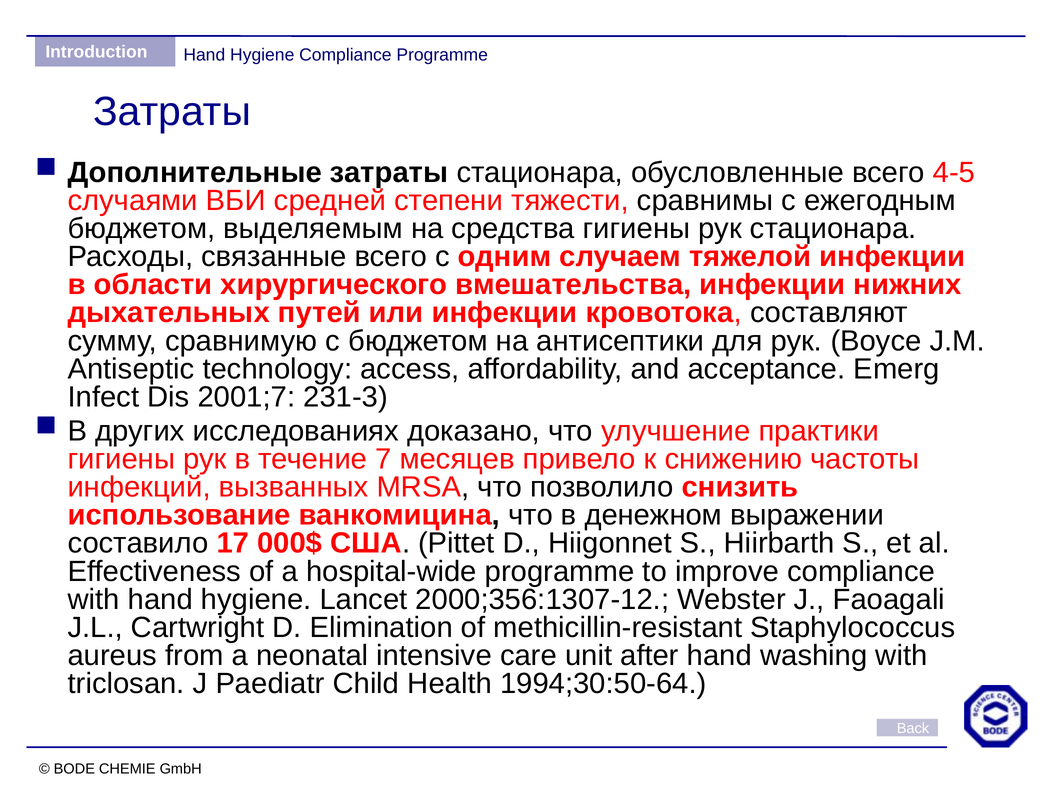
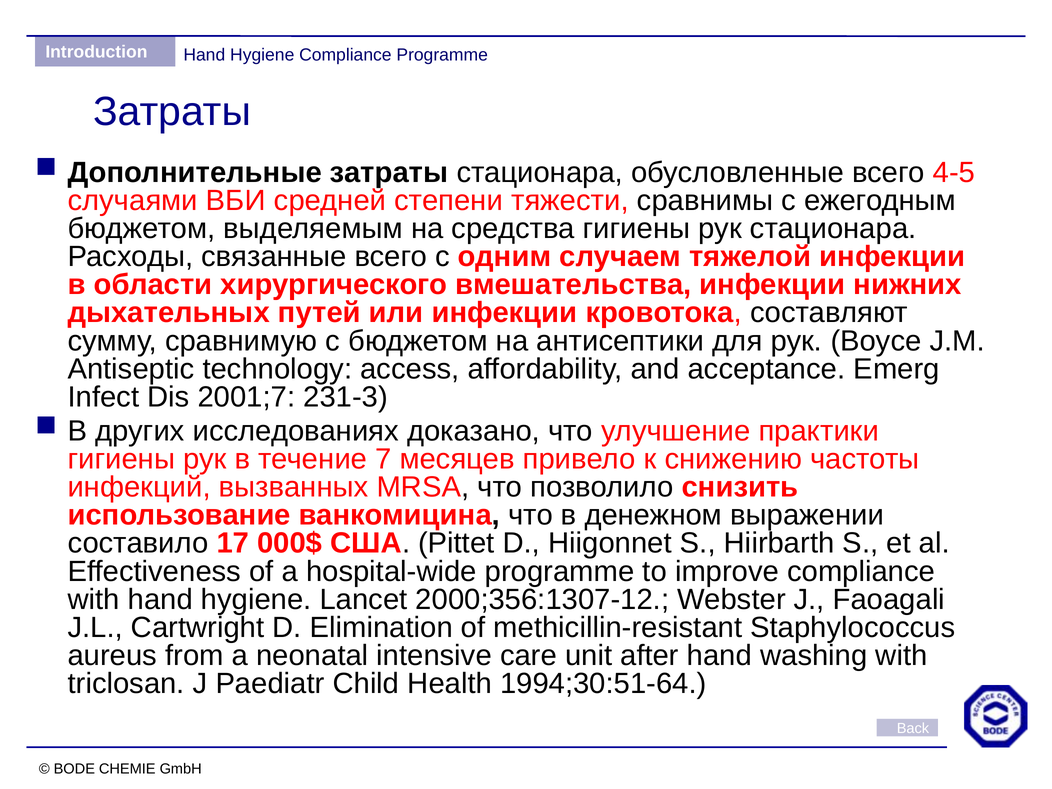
1994;30:50-64: 1994;30:50-64 -> 1994;30:51-64 (603, 684)
